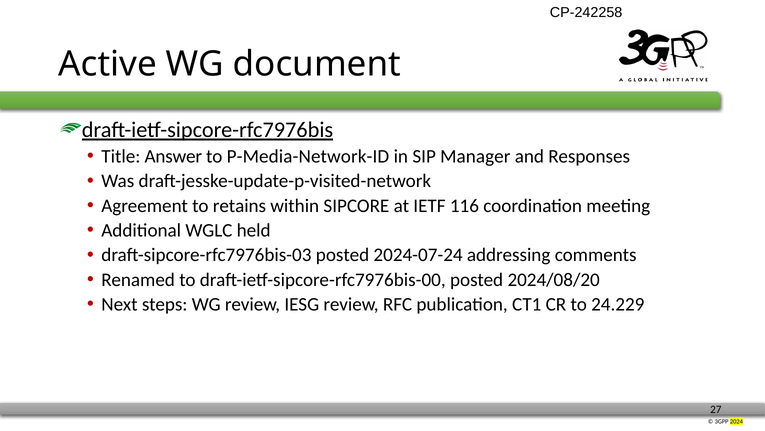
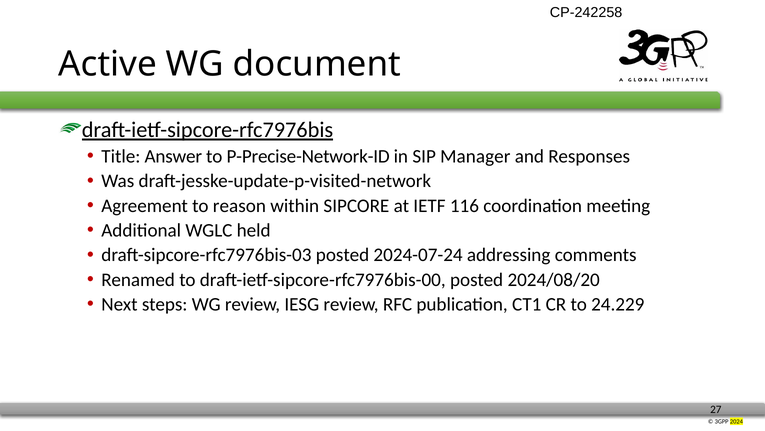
P-Media-Network-ID: P-Media-Network-ID -> P-Precise-Network-ID (308, 156)
retains: retains -> reason (239, 205)
